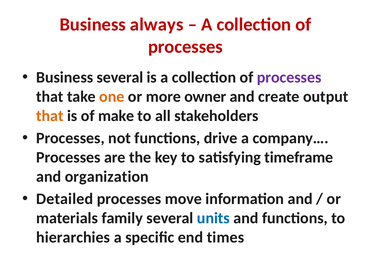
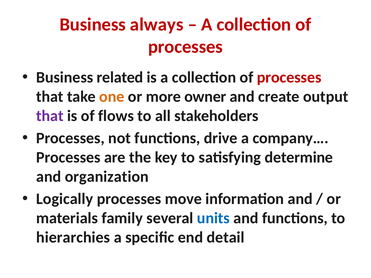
Business several: several -> related (120, 77)
processes colour: purple -> red (289, 77)
that colour: orange -> purple (50, 116)
make: make -> flows (116, 116)
timeframe: timeframe -> determine (299, 157)
Detailed: Detailed -> Logically (65, 199)
times: times -> detail (226, 238)
